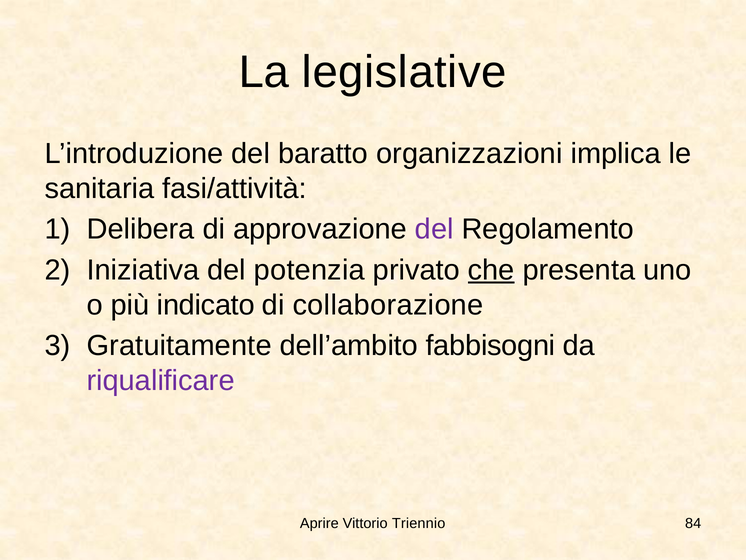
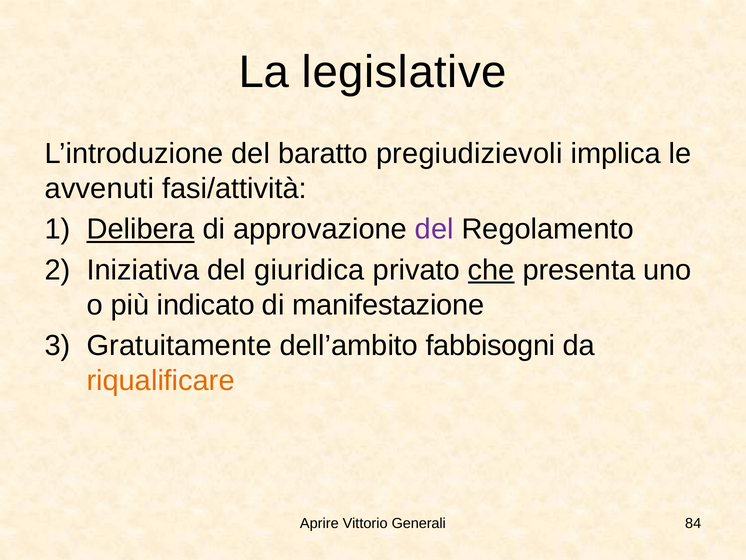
organizzazioni: organizzazioni -> pregiudizievoli (469, 154)
sanitaria: sanitaria -> avvenuti (99, 189)
Delibera underline: none -> present (141, 229)
potenzia: potenzia -> giuridica (309, 270)
collaborazione: collaborazione -> manifestazione (388, 305)
riqualificare colour: purple -> orange (161, 380)
Triennio: Triennio -> Generali (419, 523)
